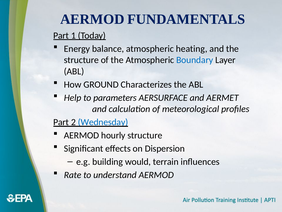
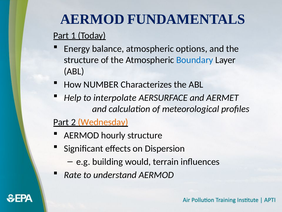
heating: heating -> options (192, 49)
GROUND: GROUND -> NUMBER (101, 84)
parameters: parameters -> interpolate (115, 97)
Wednesday colour: blue -> orange (103, 122)
